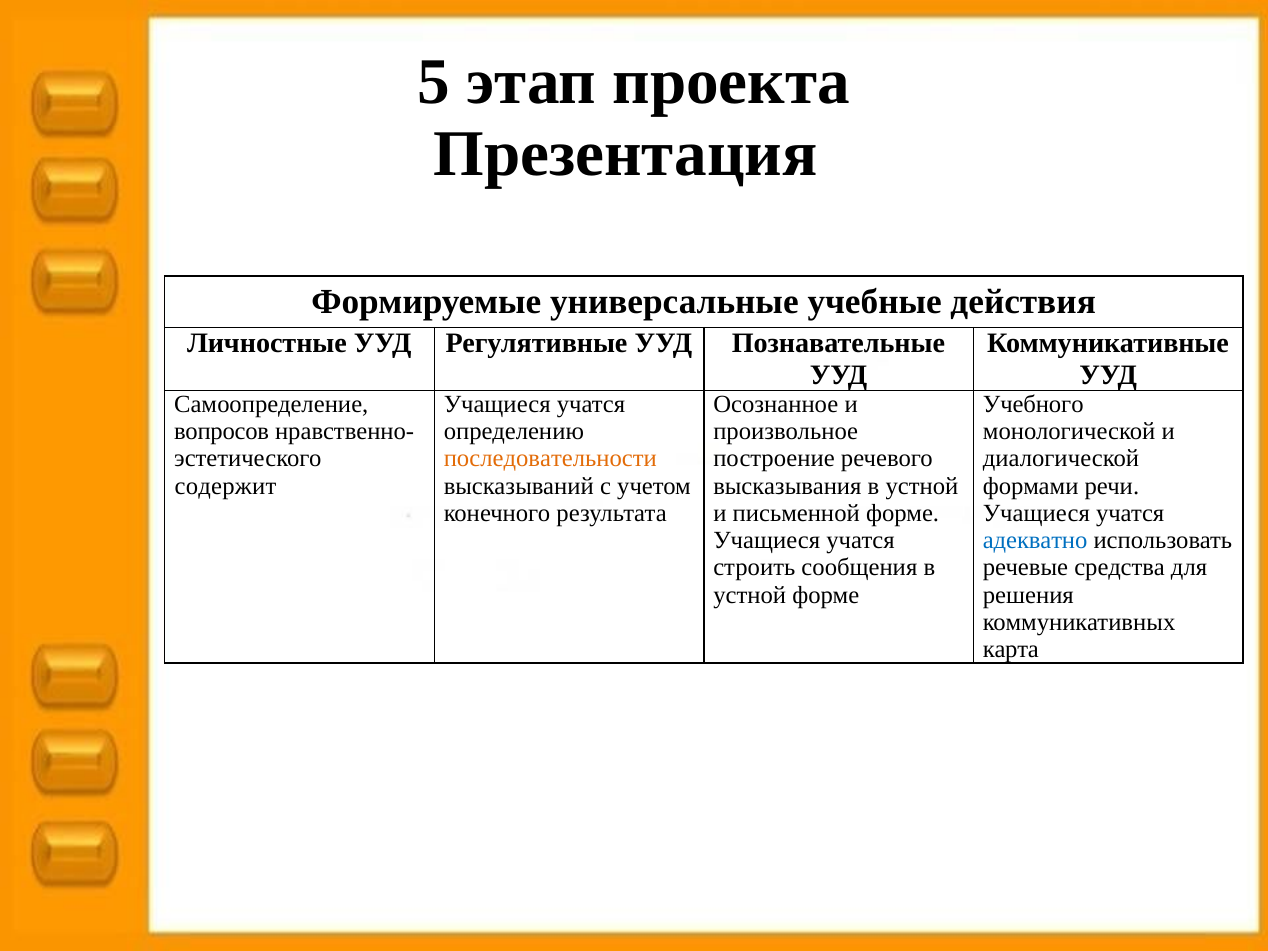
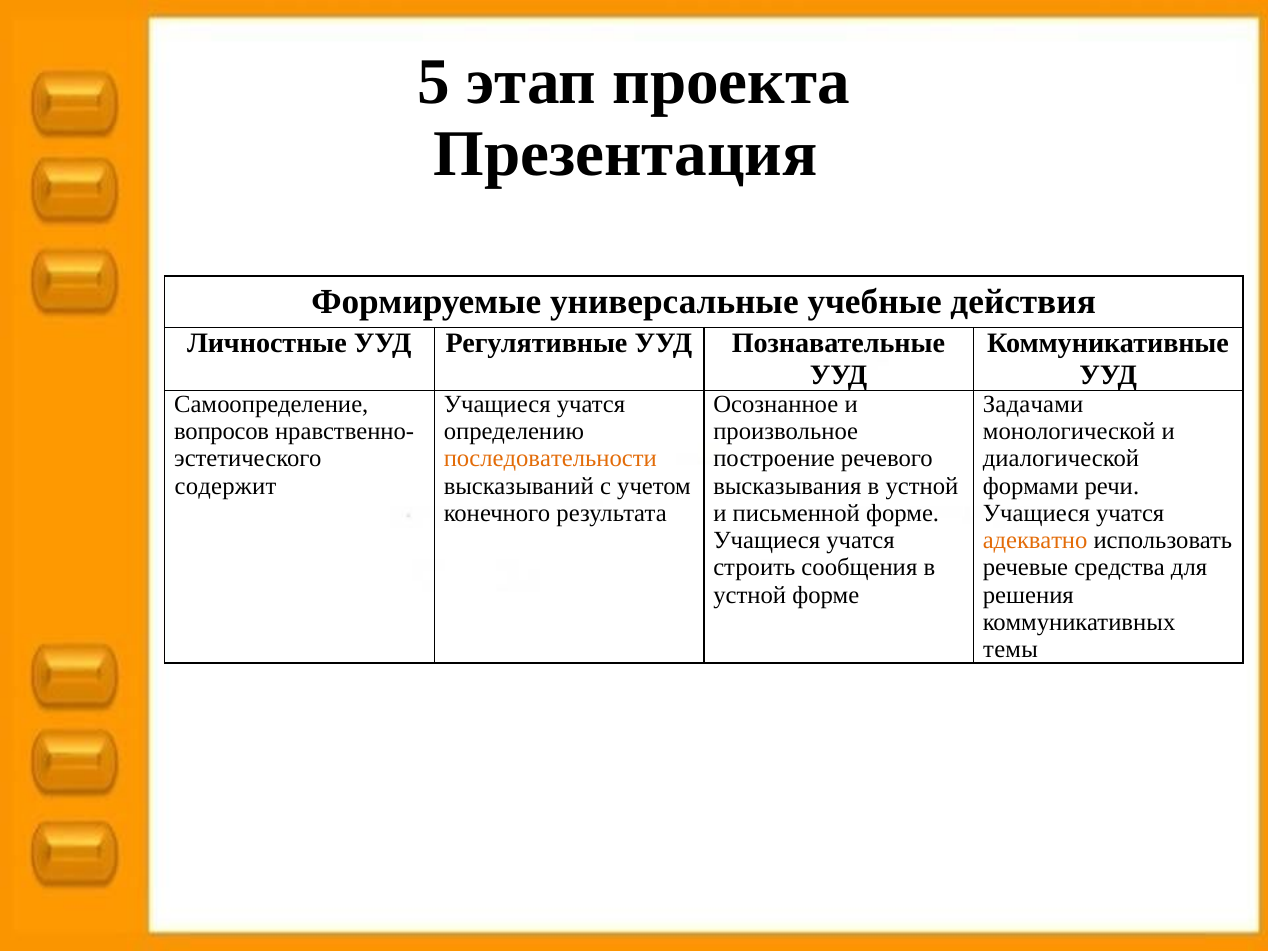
Учебного: Учебного -> Задачами (1033, 404)
адекватно colour: blue -> orange (1035, 540)
карта: карта -> темы (1011, 649)
